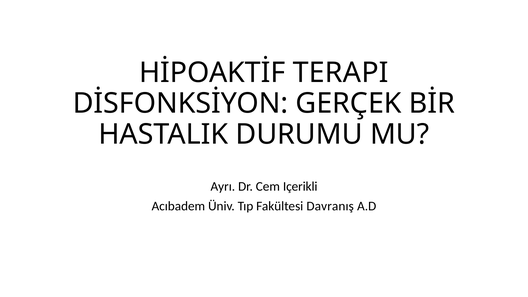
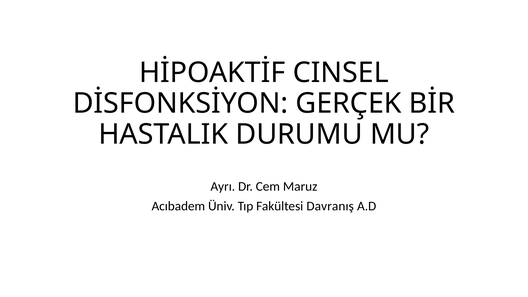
TERAPI: TERAPI -> CINSEL (341, 73)
Içerikli: Içerikli -> Maruz (300, 186)
